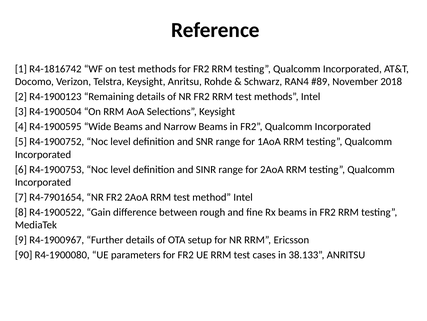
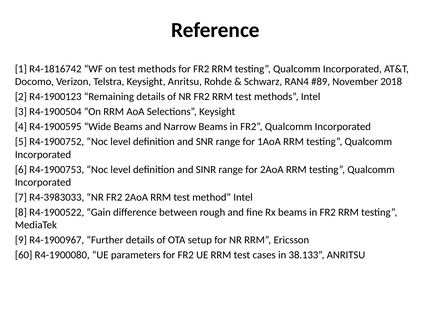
R4-7901654: R4-7901654 -> R4-3983033 (57, 197)
90: 90 -> 60 (24, 254)
